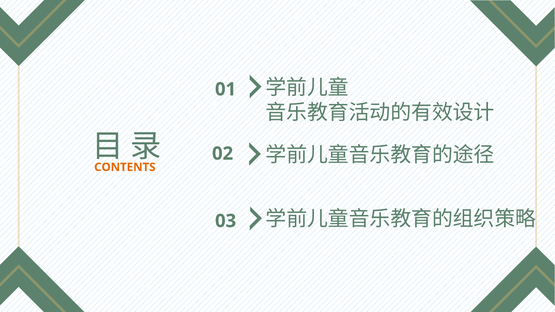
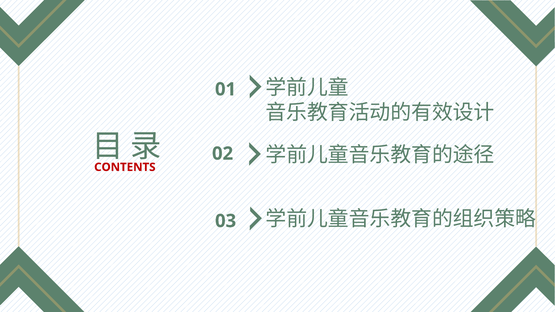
CONTENTS colour: orange -> red (125, 167)
